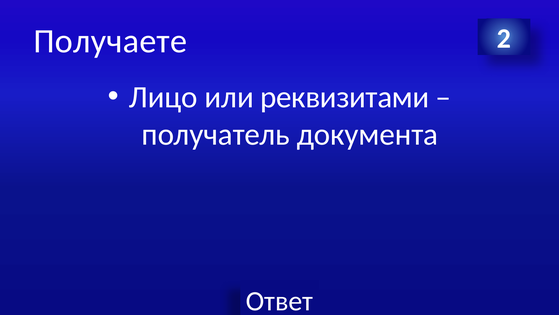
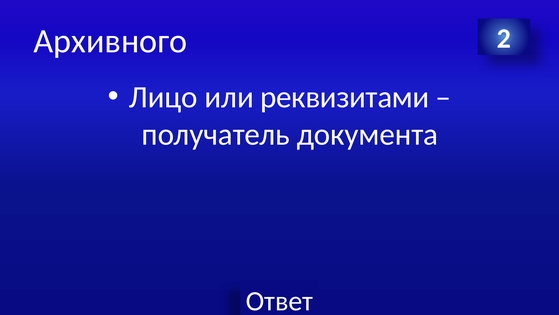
Получаете: Получаете -> Архивного (110, 41)
